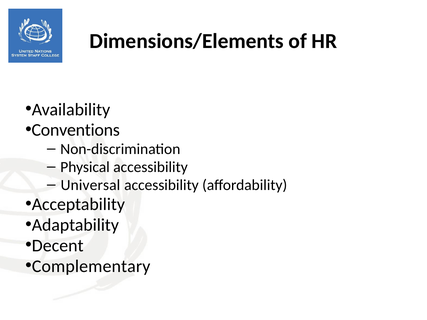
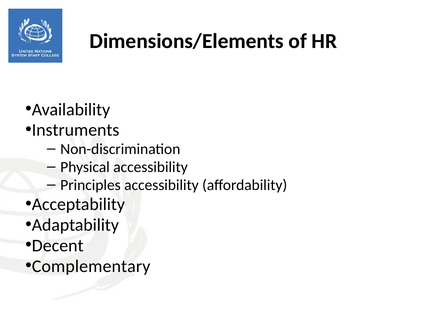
Conventions: Conventions -> Instruments (76, 130)
Universal: Universal -> Principles (91, 185)
